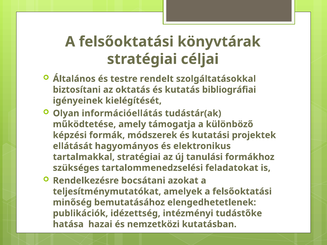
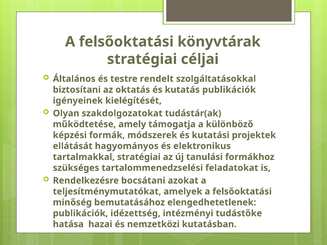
kutatás bibliográfiai: bibliográfiai -> publikációk (229, 90)
információellátás: információellátás -> szakdolgozatokat (122, 113)
